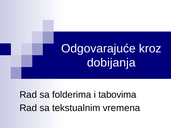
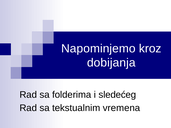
Odgovarajuće: Odgovarajuće -> Napominjemo (98, 49)
tabovima: tabovima -> sledećeg (117, 95)
